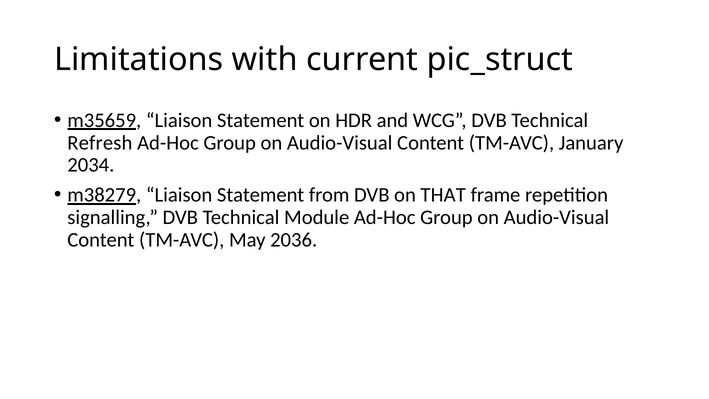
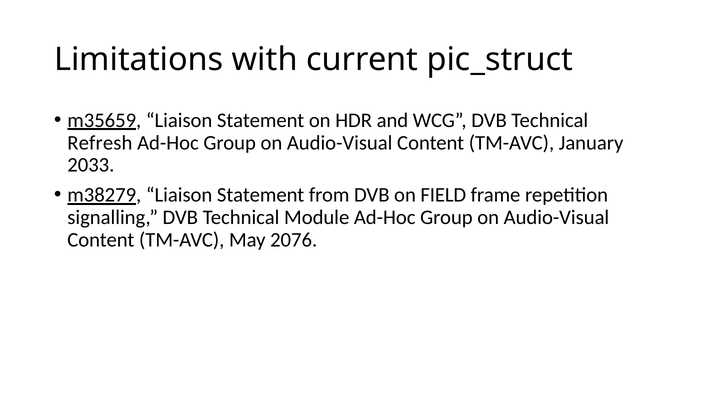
2034: 2034 -> 2033 (91, 165)
THAT: THAT -> FIELD (443, 195)
2036: 2036 -> 2076 (294, 240)
